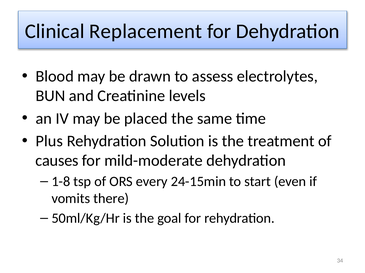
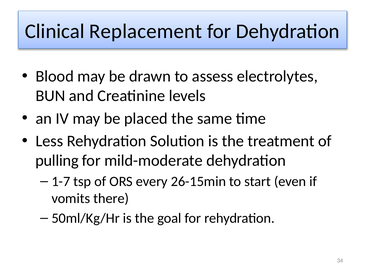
Plus: Plus -> Less (49, 141)
causes: causes -> pulling (57, 161)
1-8: 1-8 -> 1-7 (61, 182)
24-15min: 24-15min -> 26-15min (198, 182)
